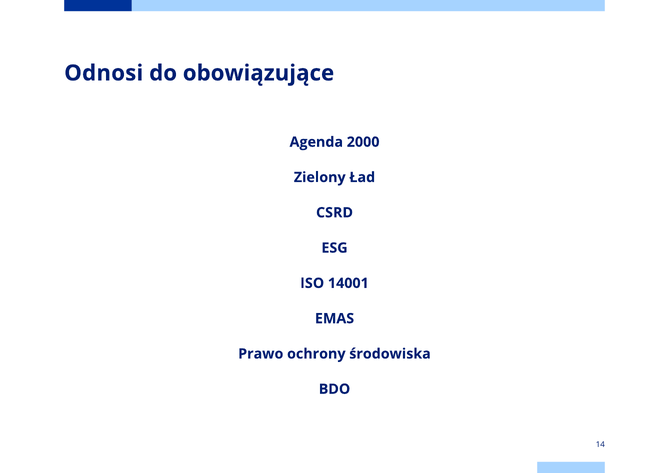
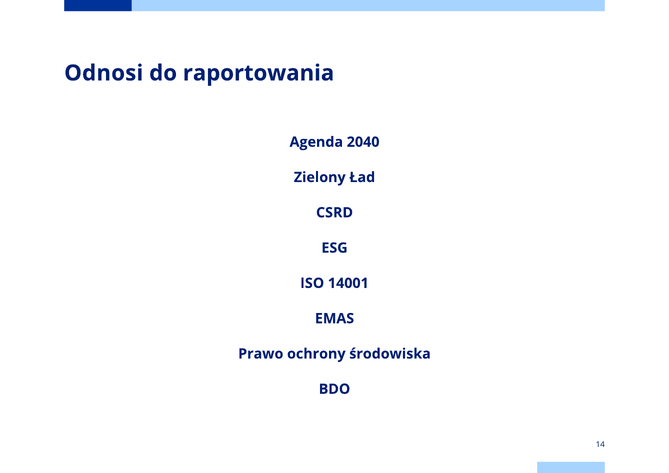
obowiązujące: obowiązujące -> raportowania (259, 73)
2000: 2000 -> 2040 (363, 142)
